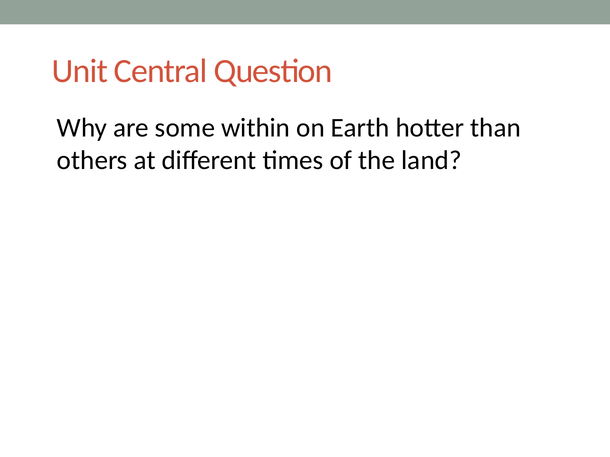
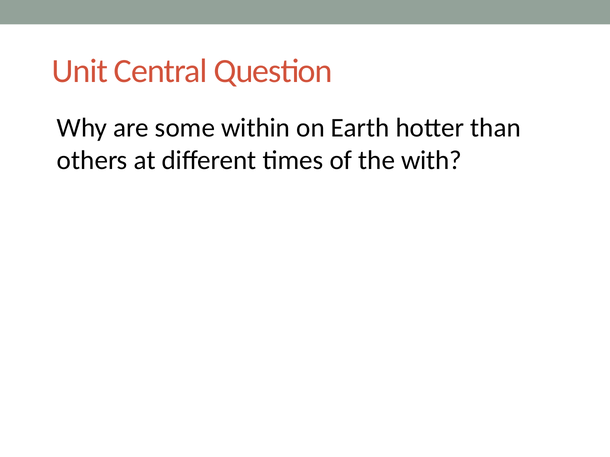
land: land -> with (432, 161)
